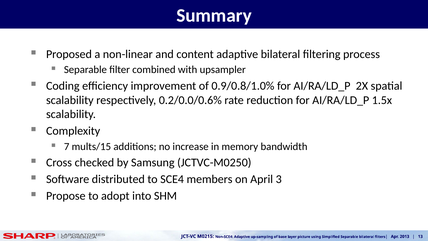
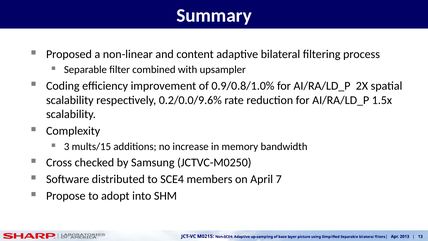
0.2/0.0/0.6%: 0.2/0.0/0.6% -> 0.2/0.0/9.6% (190, 100)
7: 7 -> 3 (67, 147)
3: 3 -> 7 (279, 179)
